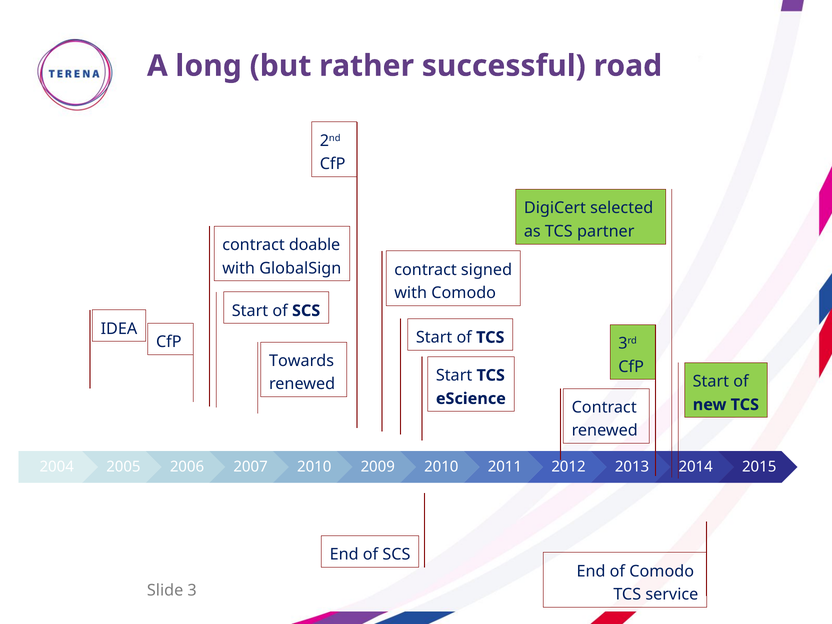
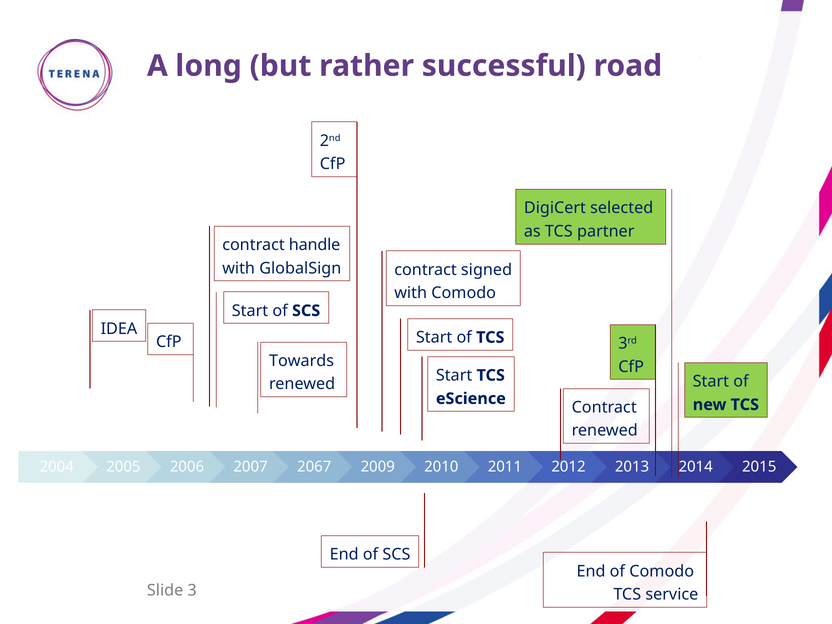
doable: doable -> handle (315, 245)
2007 2010: 2010 -> 2067 (314, 467)
